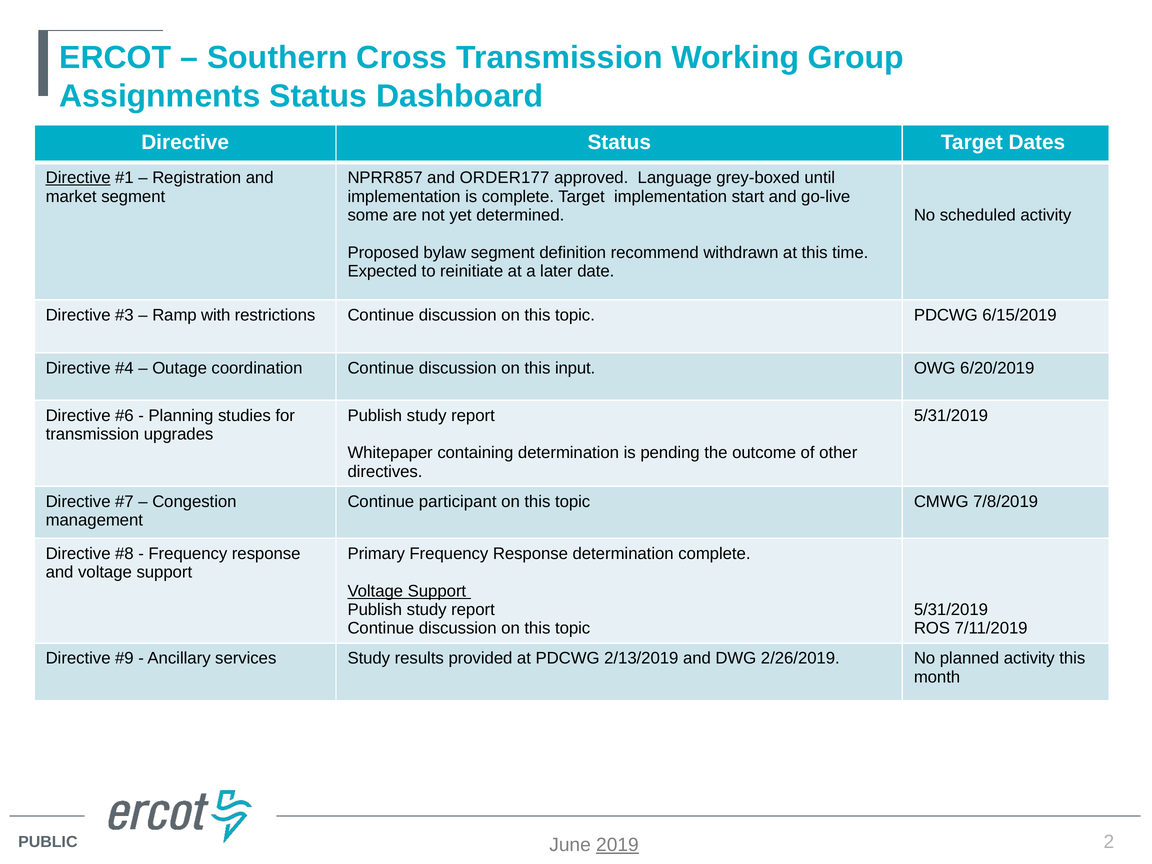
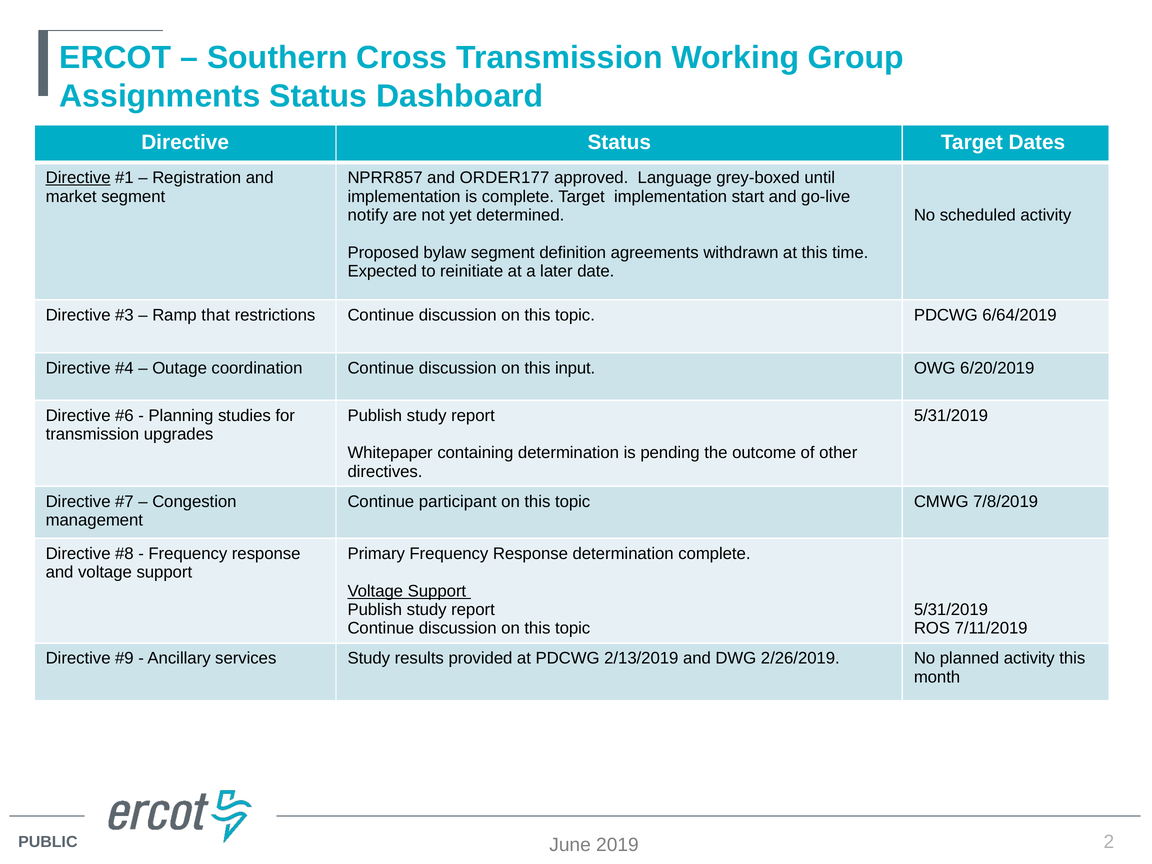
some: some -> notify (368, 215)
recommend: recommend -> agreements (655, 252)
with: with -> that (216, 315)
6/15/2019: 6/15/2019 -> 6/64/2019 (1020, 315)
2019 underline: present -> none (617, 845)
